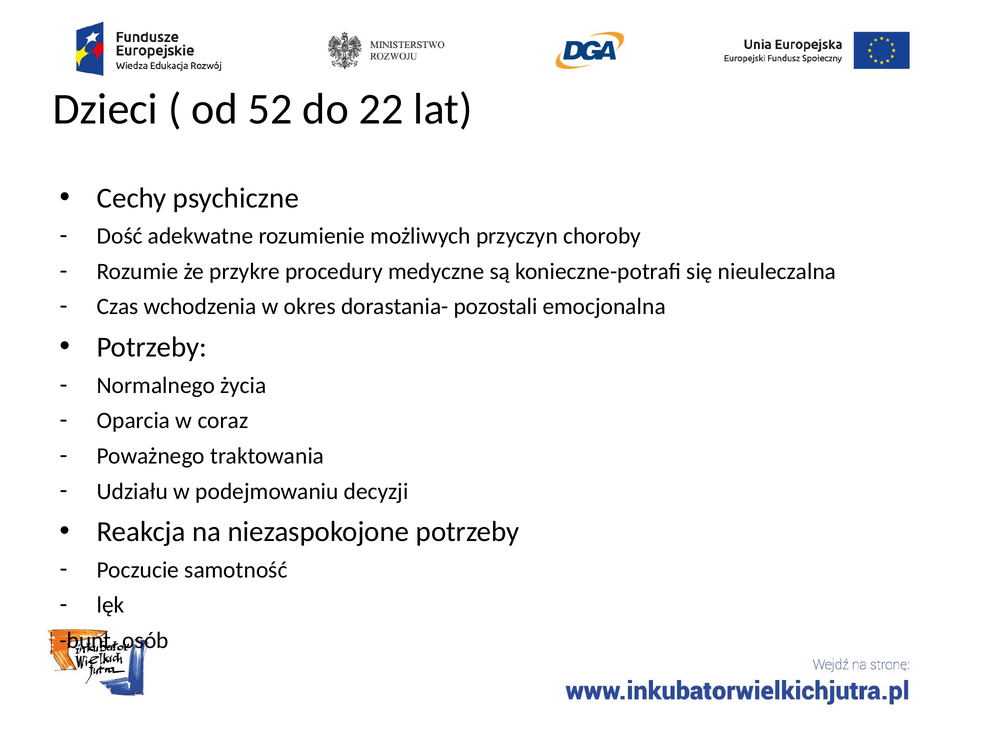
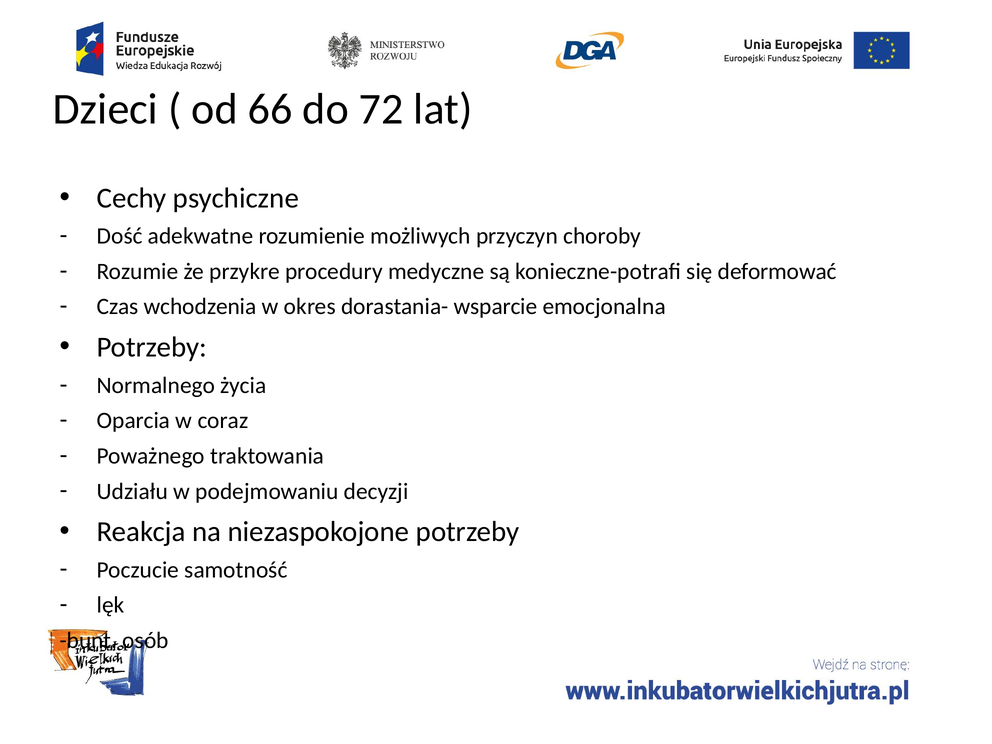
52: 52 -> 66 (270, 109)
22: 22 -> 72 (381, 109)
nieuleczalna: nieuleczalna -> deformować (777, 271)
pozostali: pozostali -> wsparcie (496, 307)
